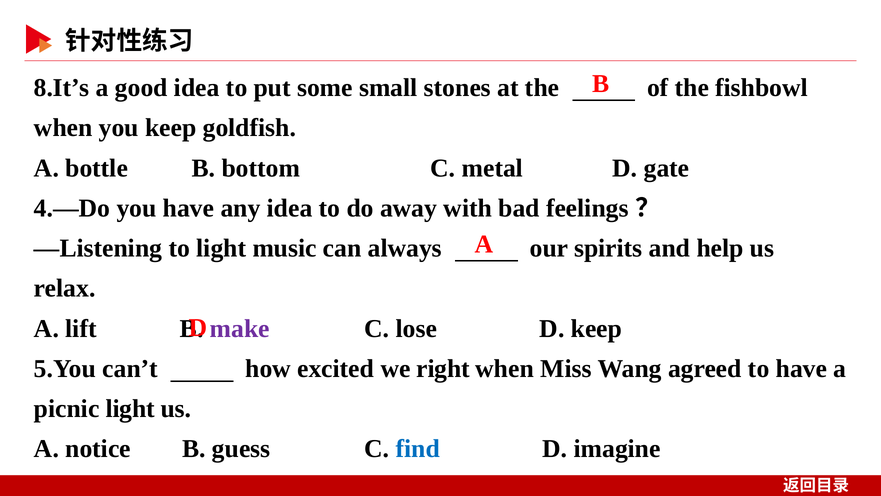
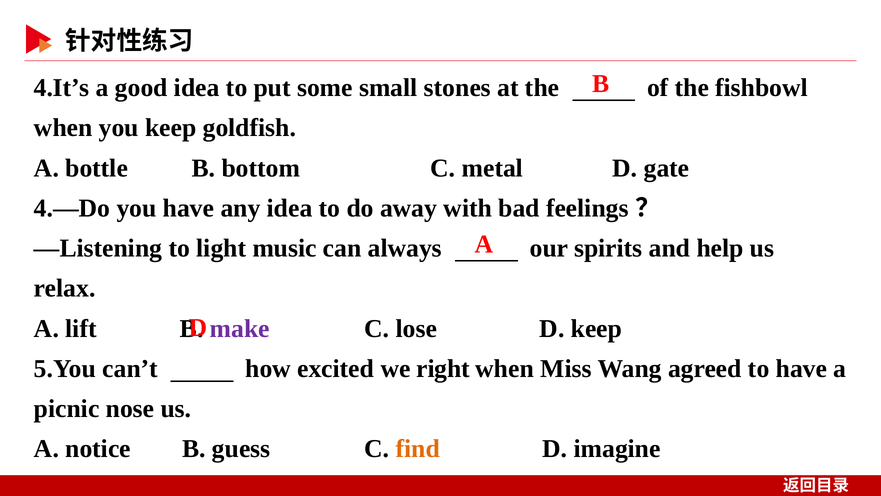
8.It’s: 8.It’s -> 4.It’s (62, 88)
picnic light: light -> nose (130, 408)
find colour: blue -> orange (418, 449)
